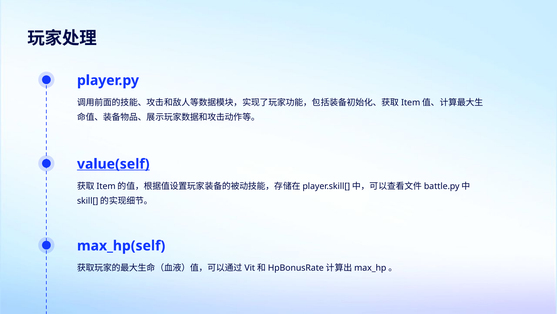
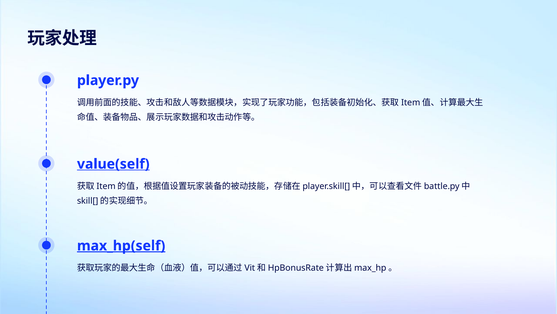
max_hp(self underline: none -> present (121, 245)
